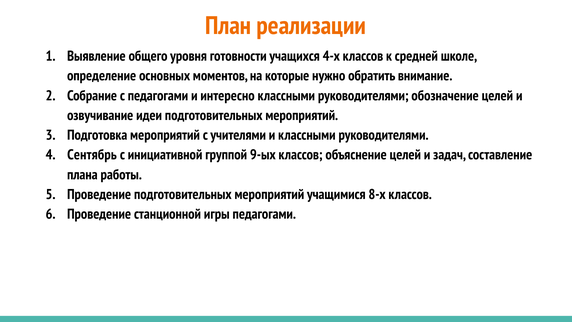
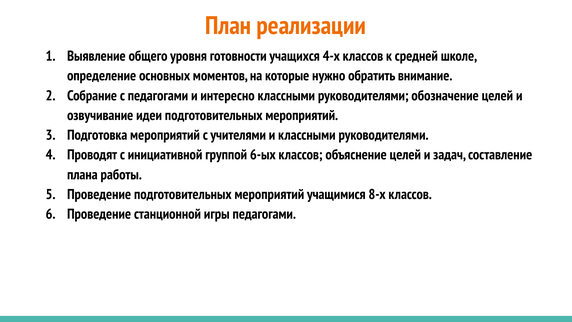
Сентябрь: Сентябрь -> Проводят (92, 155)
9-ых: 9-ых -> 6-ых (263, 155)
